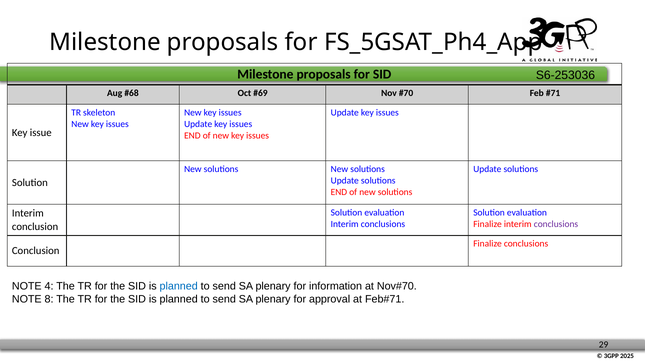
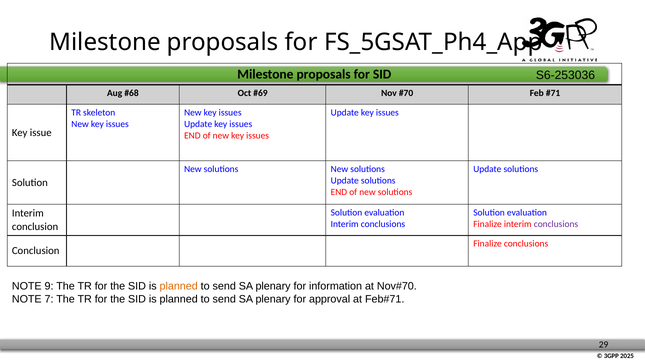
4: 4 -> 9 (49, 286)
planned colour: blue -> orange (179, 286)
8: 8 -> 7 (49, 299)
